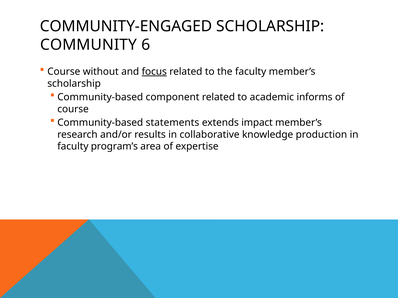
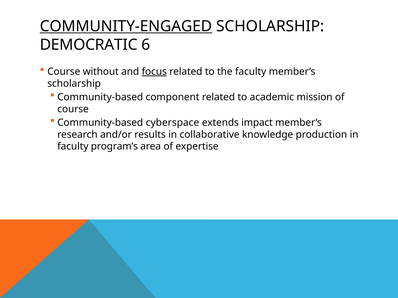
COMMUNITY-ENGAGED underline: none -> present (126, 26)
COMMUNITY: COMMUNITY -> DEMOCRATIC (89, 45)
informs: informs -> mission (315, 97)
statements: statements -> cyberspace (172, 123)
